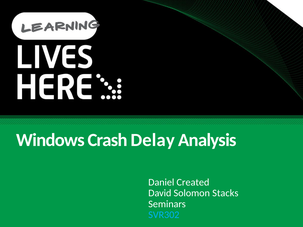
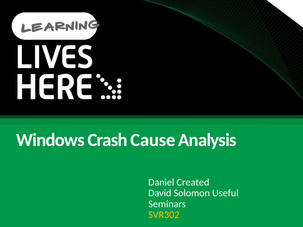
Delay: Delay -> Cause (153, 140)
Stacks: Stacks -> Useful (225, 193)
SVR302 colour: light blue -> yellow (164, 215)
